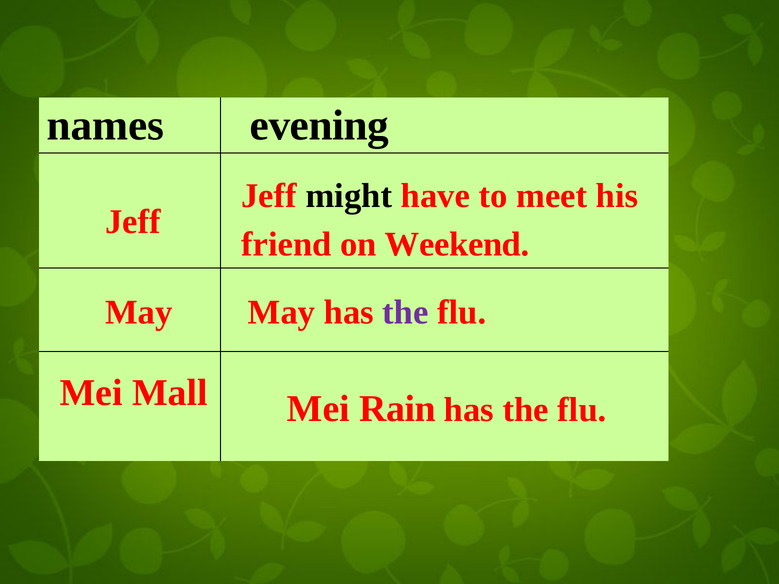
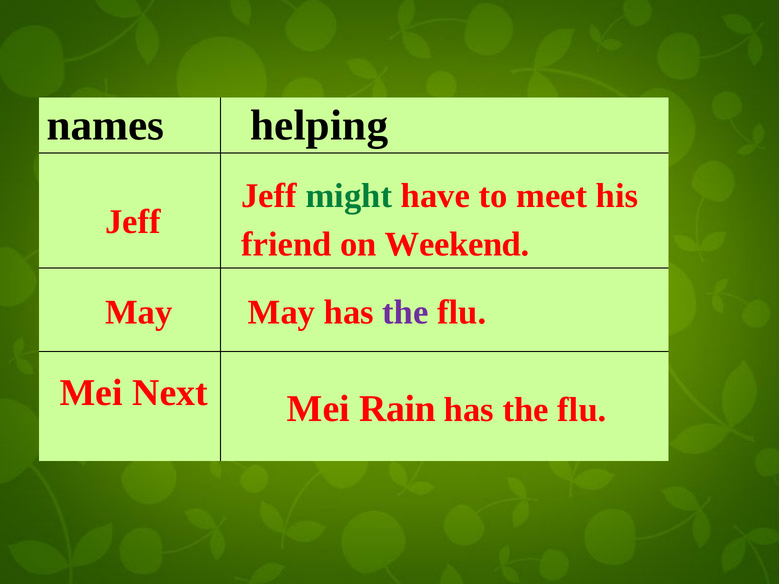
evening: evening -> helping (319, 126)
might colour: black -> green (349, 196)
Mall: Mall -> Next (170, 393)
